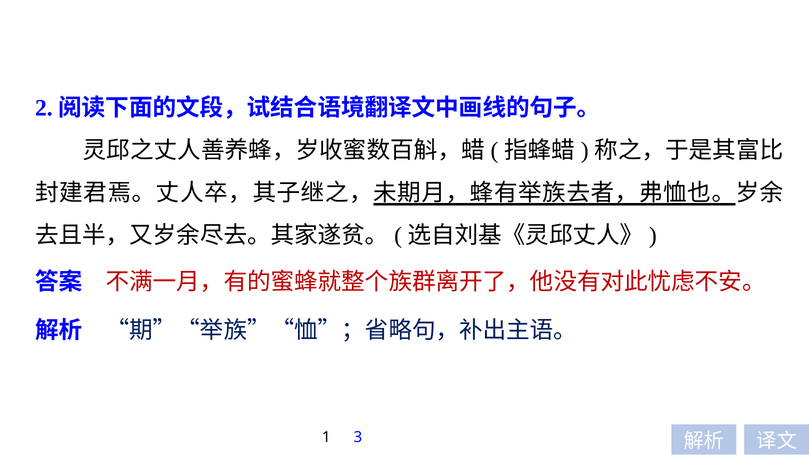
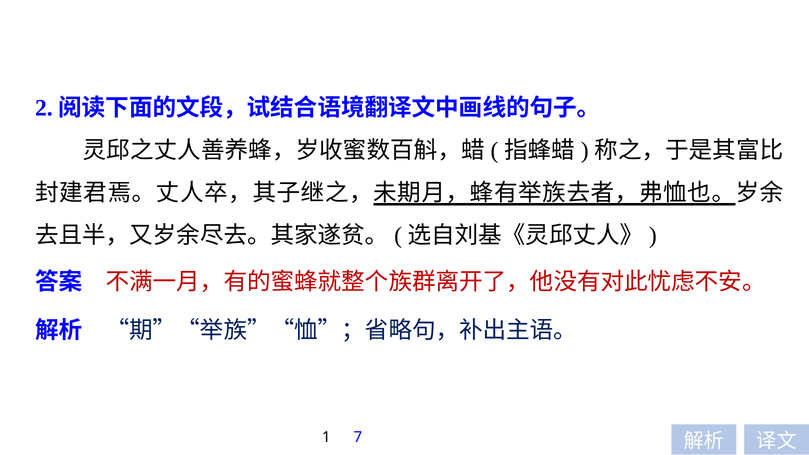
3: 3 -> 7 (358, 437)
